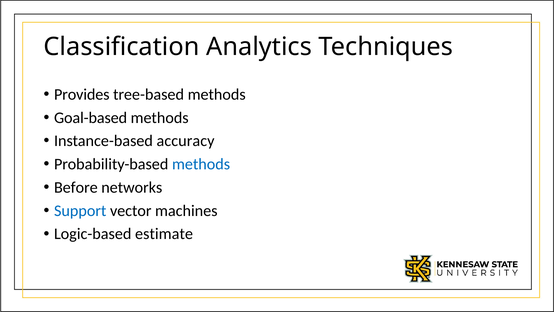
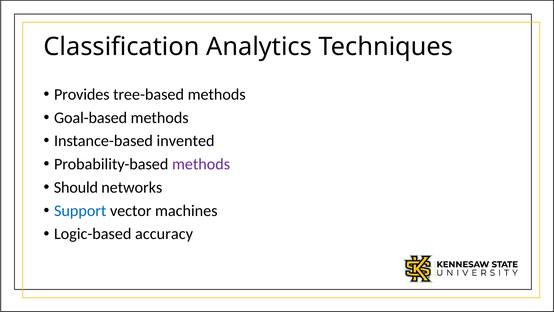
accuracy: accuracy -> invented (186, 141)
methods colour: blue -> purple (201, 164)
Before: Before -> Should (76, 187)
estimate: estimate -> accuracy (164, 234)
